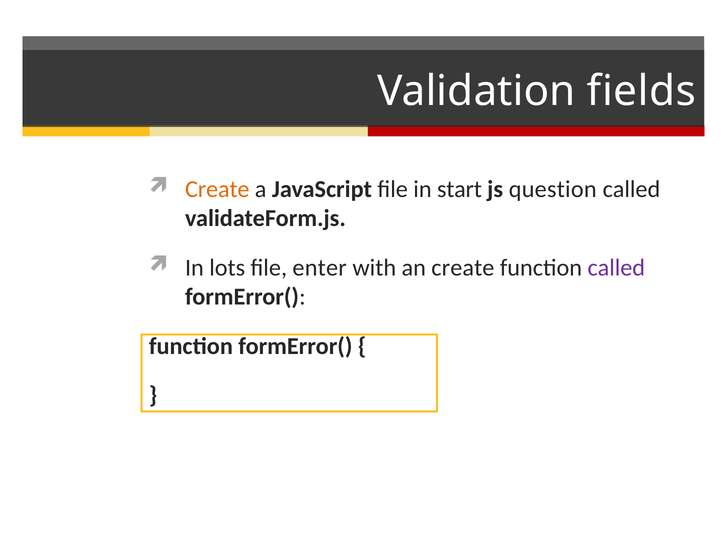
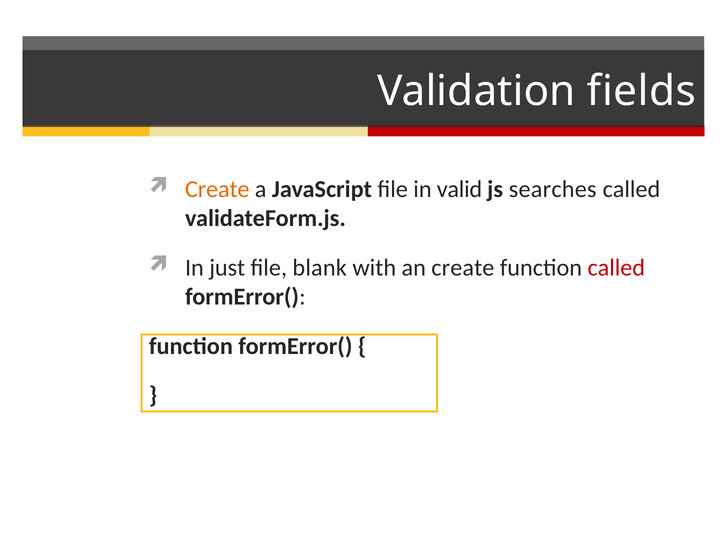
start: start -> valid (459, 190)
question: question -> searches (553, 190)
lots: lots -> just (227, 268)
enter: enter -> blank (320, 268)
called colour: purple -> red (616, 268)
